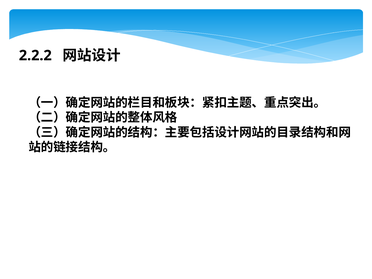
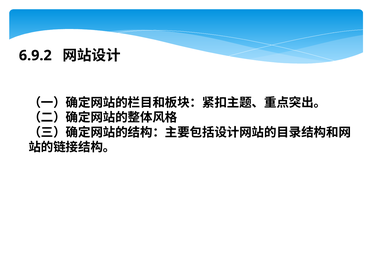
2.2.2: 2.2.2 -> 6.9.2 (35, 55)
